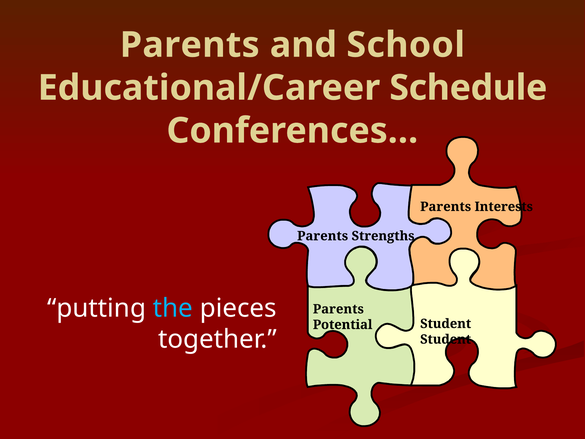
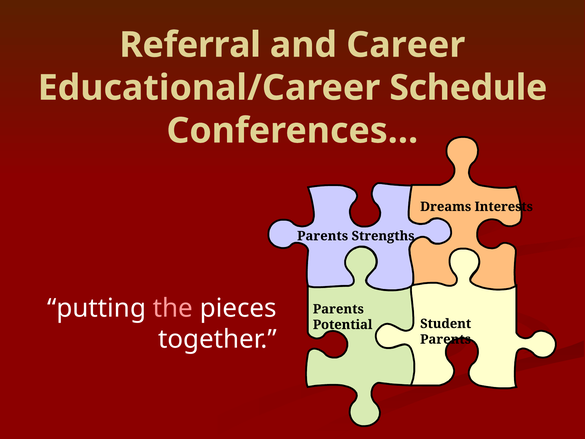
Parents: Parents -> Referral (190, 45)
School: School -> Career (406, 45)
Parents: Parents -> Dreams (446, 207)
the colour: light blue -> pink (173, 308)
Student: Student -> Parents (446, 339)
